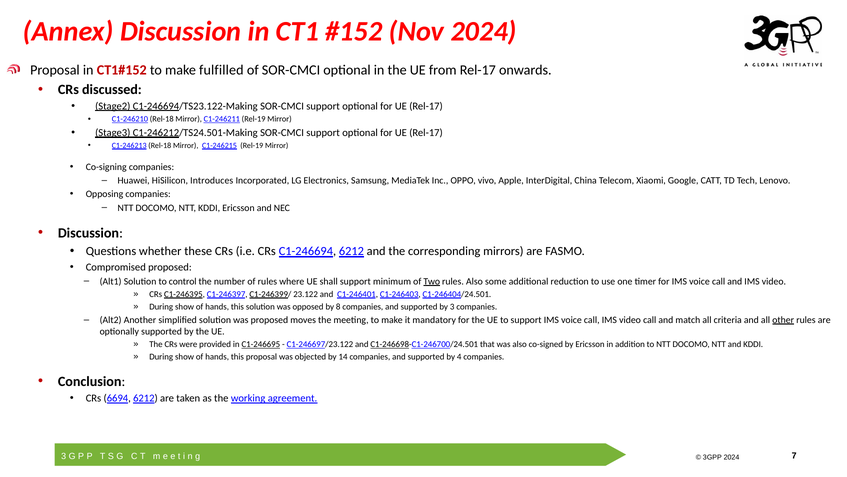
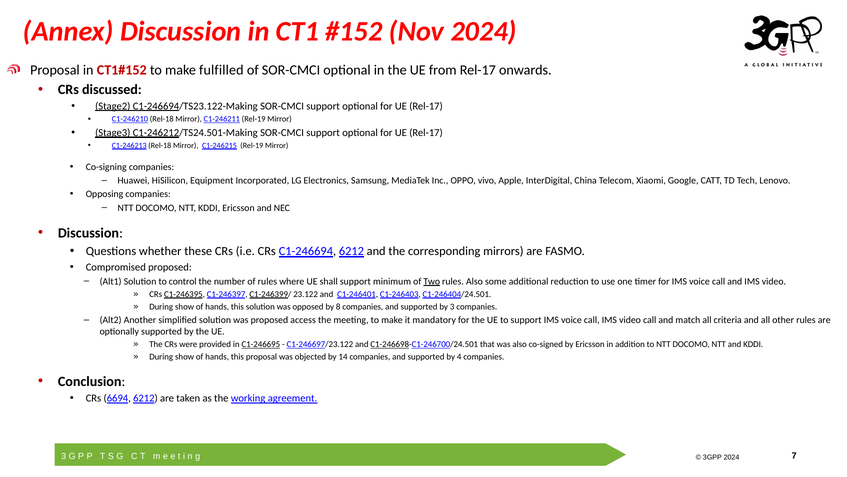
Introduces: Introduces -> Equipment (212, 180)
moves: moves -> access (303, 319)
other underline: present -> none (783, 319)
